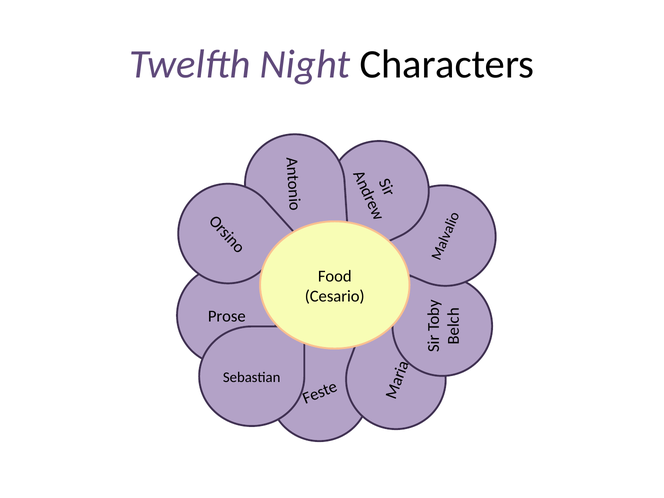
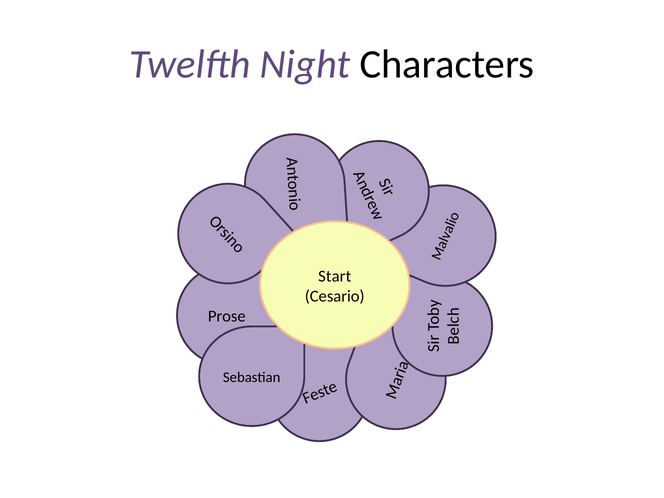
Food: Food -> Start (335, 276)
